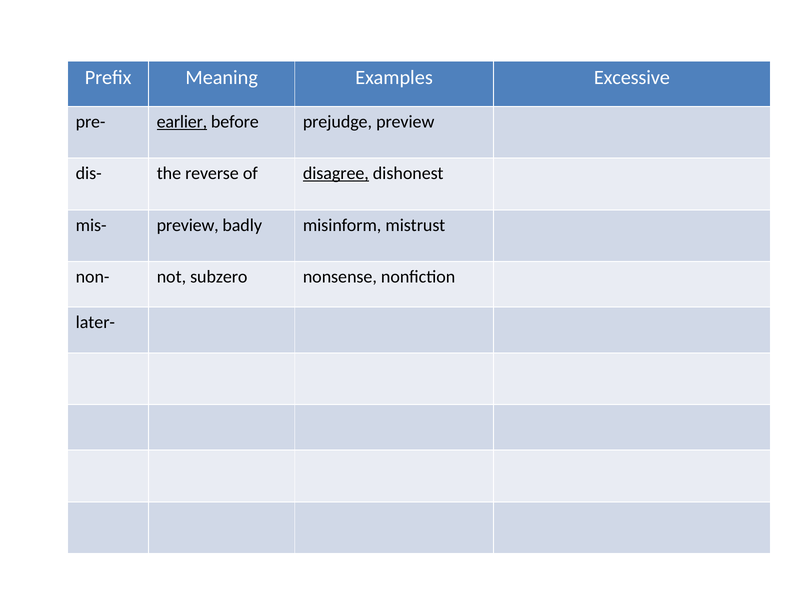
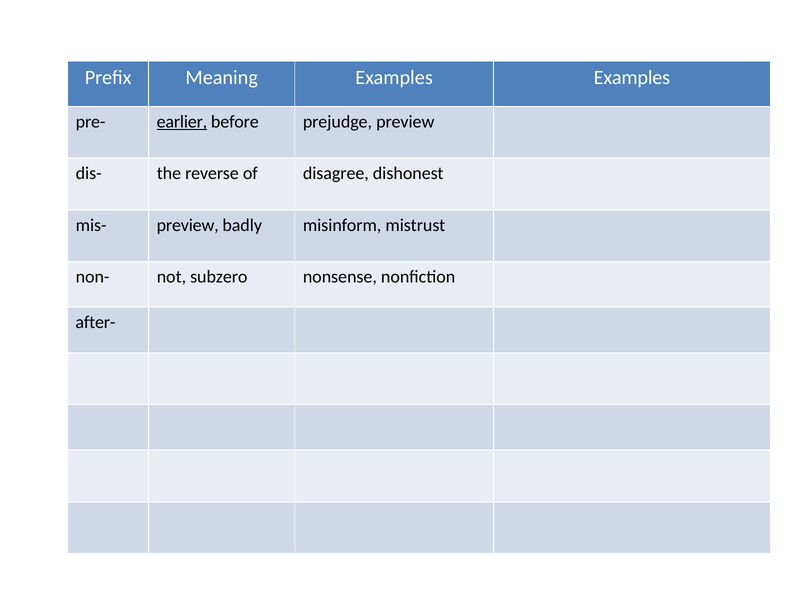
Examples Excessive: Excessive -> Examples (632, 78)
disagree underline: present -> none (336, 173)
later-: later- -> after- (95, 323)
